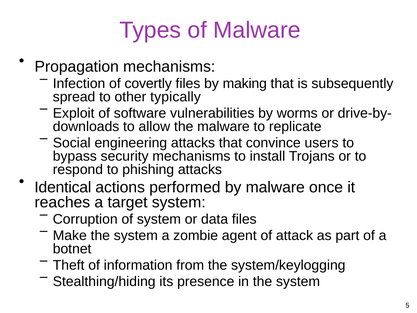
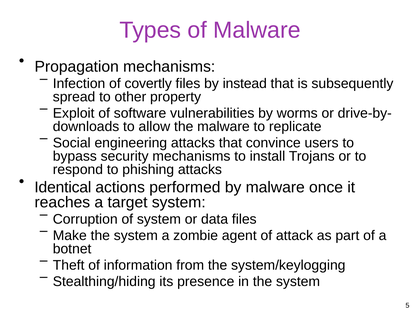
making: making -> instead (245, 83)
typically: typically -> property (176, 97)
